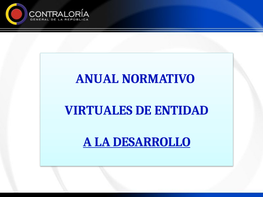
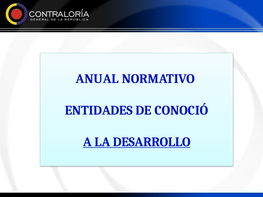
VIRTUALES: VIRTUALES -> ENTIDADES (99, 111)
ENTIDAD: ENTIDAD -> CONOCIÓ (181, 111)
